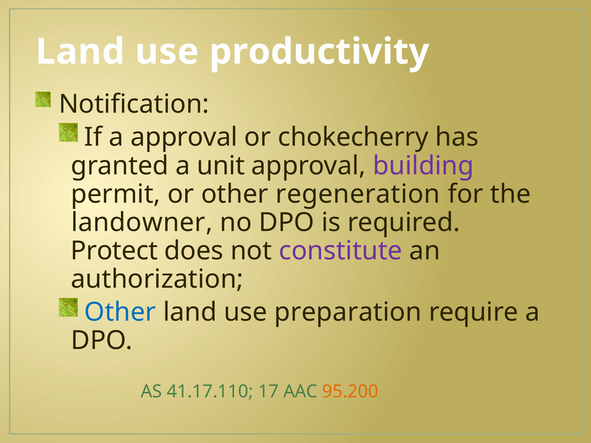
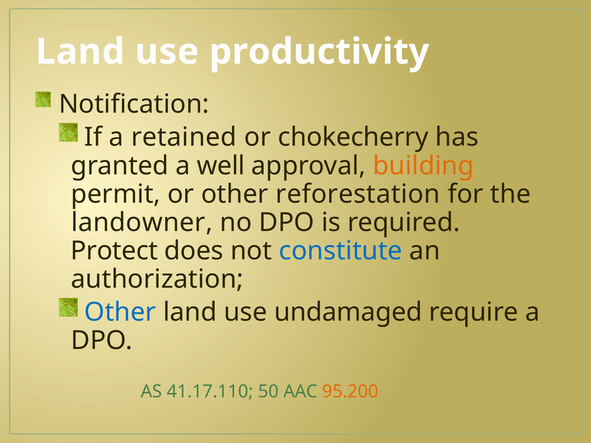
a approval: approval -> retained (184, 137)
unit: unit -> well (221, 166)
building colour: purple -> orange (423, 166)
regeneration: regeneration -> reforestation (358, 194)
constitute colour: purple -> blue (341, 251)
preparation: preparation -> undamaged (348, 312)
17: 17 -> 50 (268, 392)
